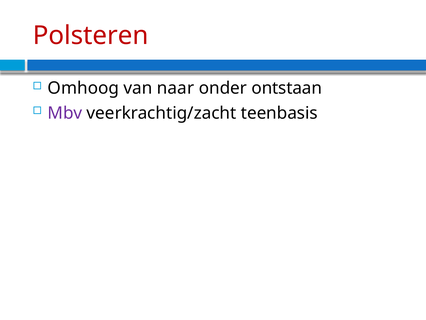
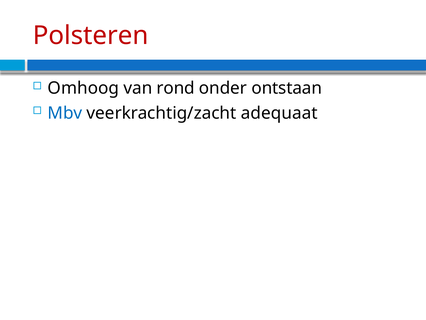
naar: naar -> rond (176, 88)
Mbv colour: purple -> blue (65, 113)
teenbasis: teenbasis -> adequaat (279, 113)
